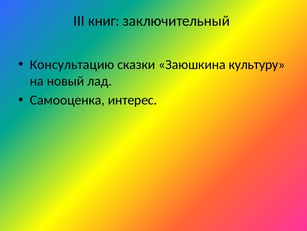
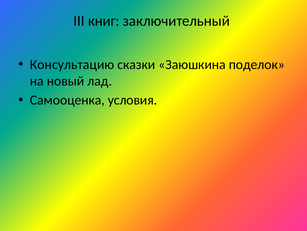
культуру: культуру -> поделок (257, 64)
интерес: интерес -> условия (132, 100)
